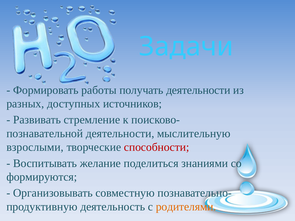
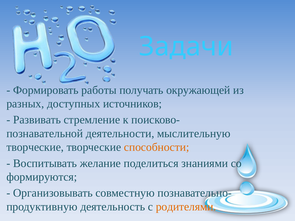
получать деятельности: деятельности -> окружающей (198, 90)
взрослыми: взрослыми -> творческие (35, 147)
способности colour: red -> orange (157, 147)
